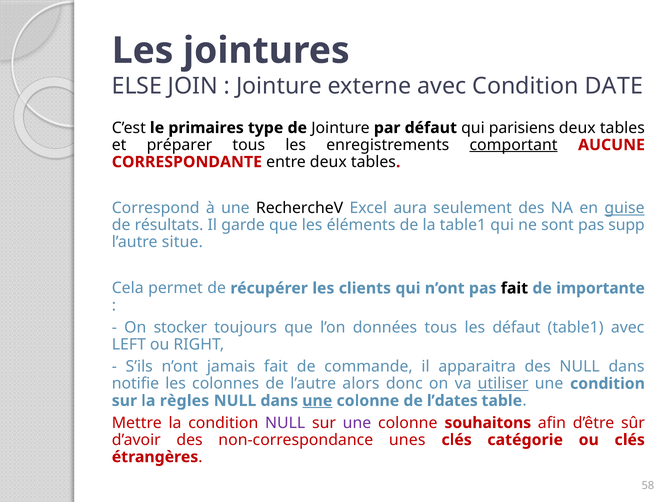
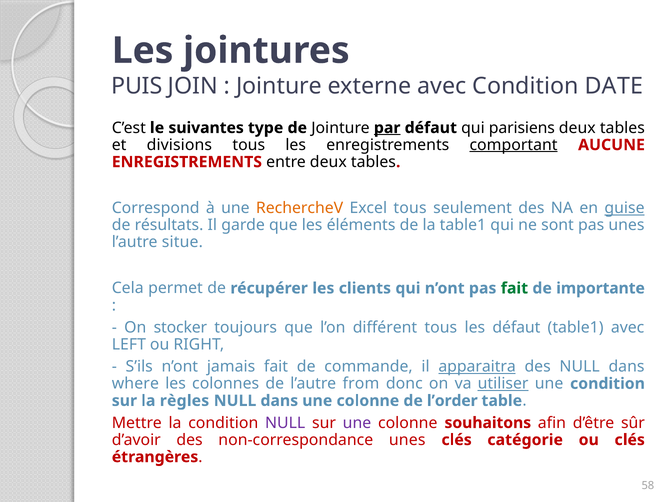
ELSE: ELSE -> PUIS (137, 86)
primaires: primaires -> suivantes (206, 128)
par underline: none -> present (387, 128)
préparer: préparer -> divisions (179, 145)
CORRESPONDANTE: CORRESPONDANTE -> ENREGISTREMENTS (187, 162)
RechercheV colour: black -> orange (300, 208)
Excel aura: aura -> tous (410, 208)
pas supp: supp -> unes (626, 225)
fait colour: black -> green (514, 289)
données: données -> différent (385, 328)
apparaitra underline: none -> present (477, 367)
notifie: notifie -> where (135, 384)
alors: alors -> from (361, 384)
une underline: present -> none (317, 401)
l’dates: l’dates -> l’order (452, 401)
